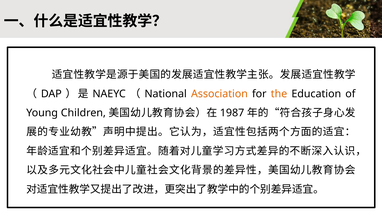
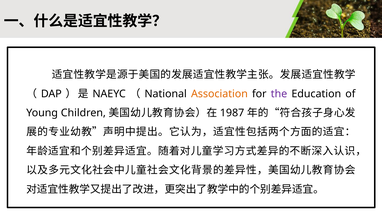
the colour: orange -> purple (279, 94)
